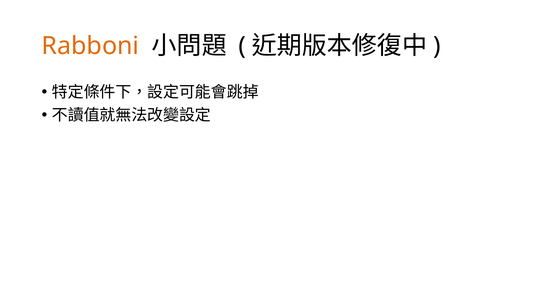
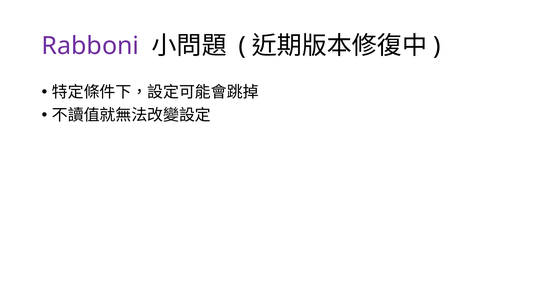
Rabboni colour: orange -> purple (90, 46)
